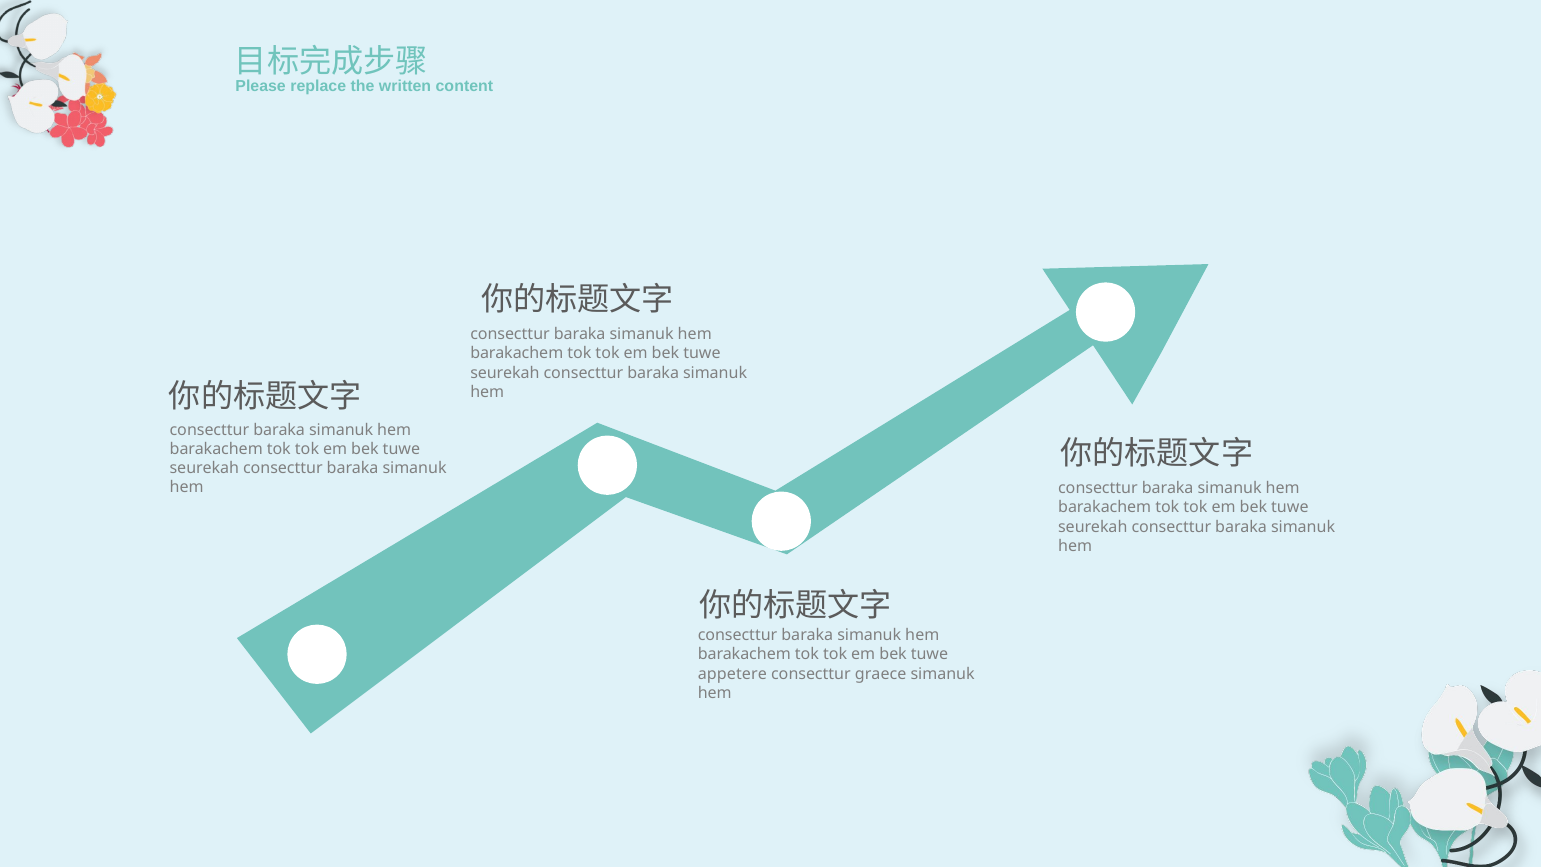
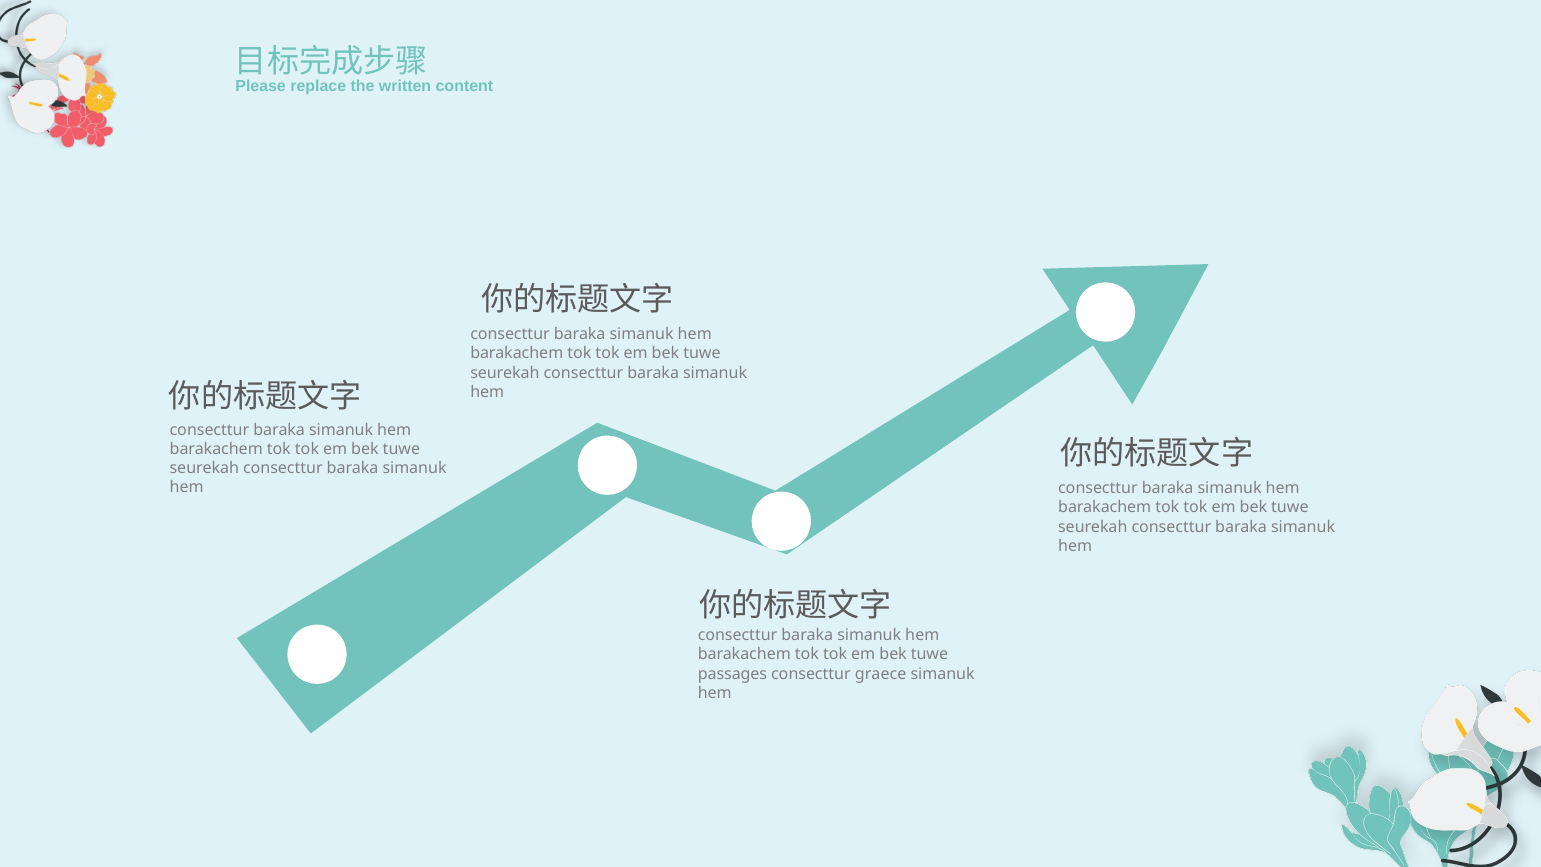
appetere: appetere -> passages (732, 674)
